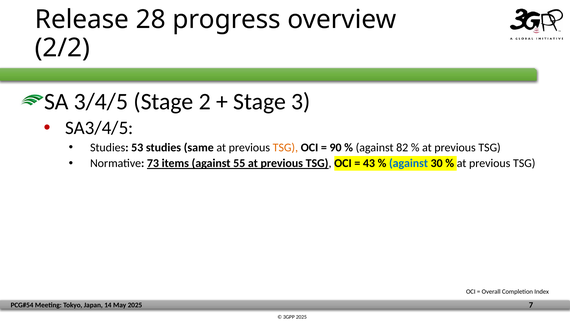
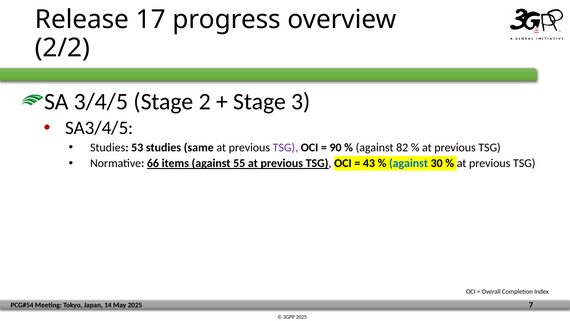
28: 28 -> 17 (151, 20)
TSG colour: orange -> purple (285, 147)
73: 73 -> 66 (153, 163)
